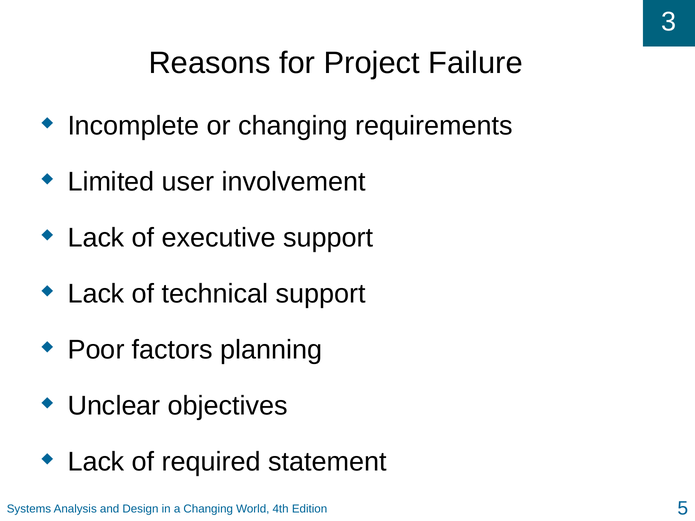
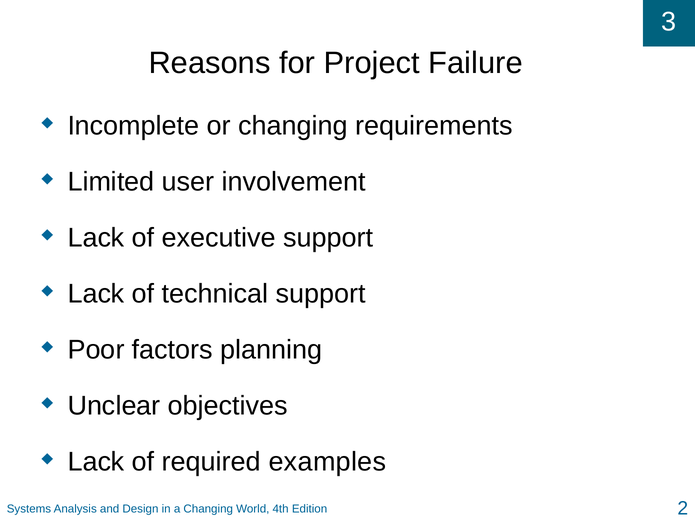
statement: statement -> examples (327, 462)
5: 5 -> 2 (683, 509)
